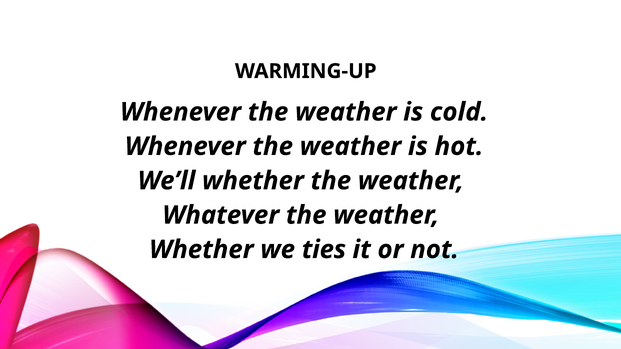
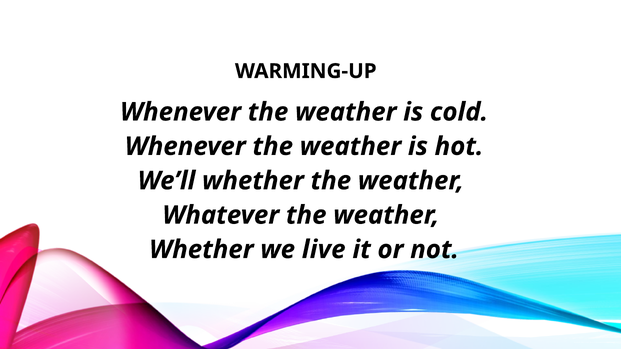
ties: ties -> live (324, 250)
